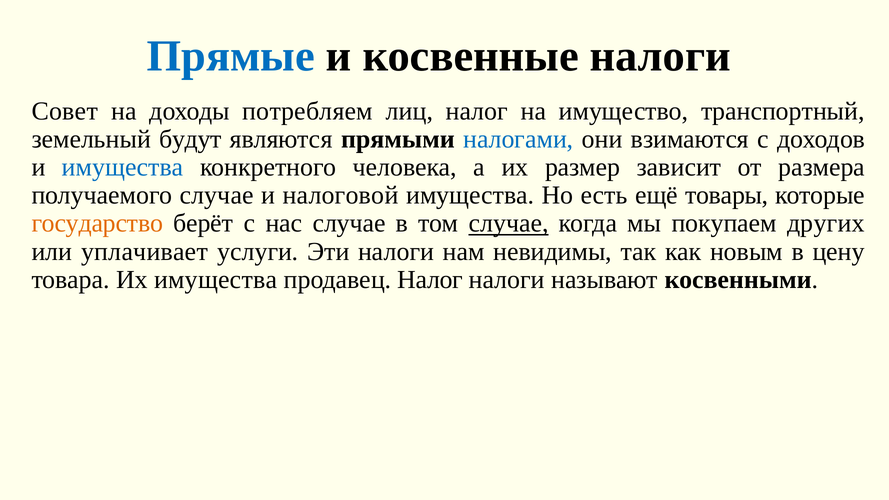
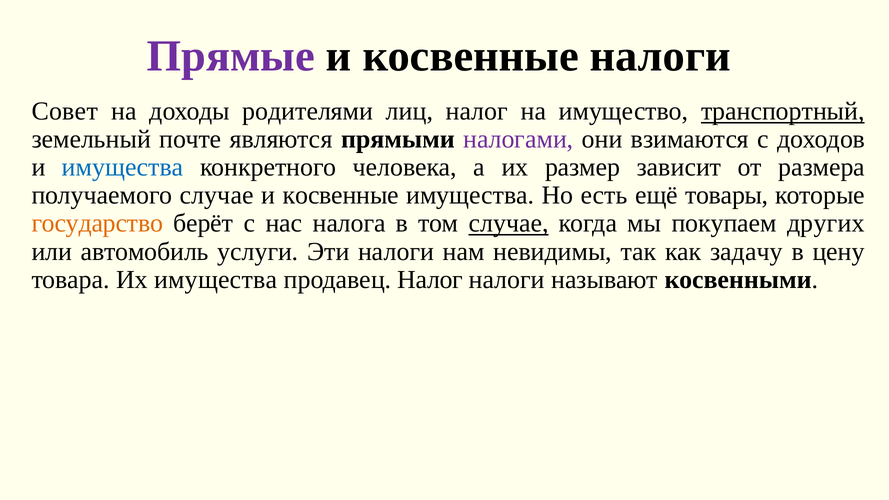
Прямые colour: blue -> purple (231, 56)
потребляем: потребляем -> родителями (308, 111)
транспортный underline: none -> present (783, 111)
будут: будут -> почте (190, 139)
налогами colour: blue -> purple (518, 139)
налоговой: налоговой -> косвенные (341, 195)
нас случае: случае -> налога (349, 223)
уплачивает: уплачивает -> автомобиль (145, 251)
новым: новым -> задачу (746, 251)
